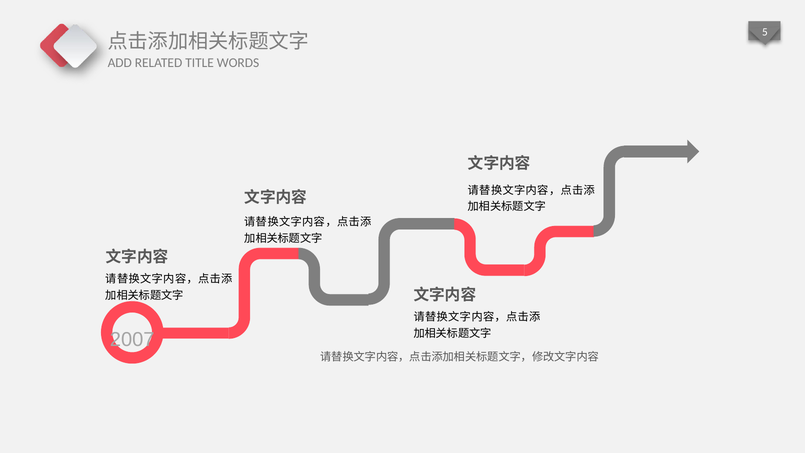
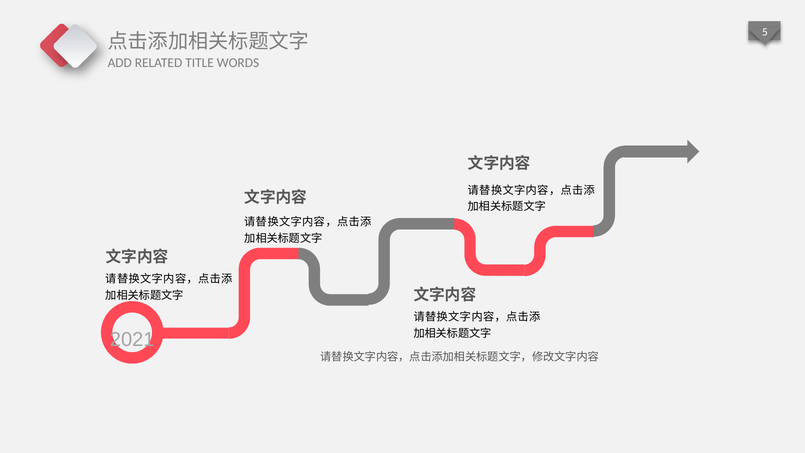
2007: 2007 -> 2021 (132, 340)
